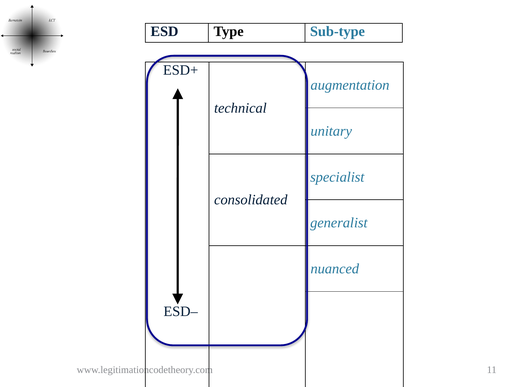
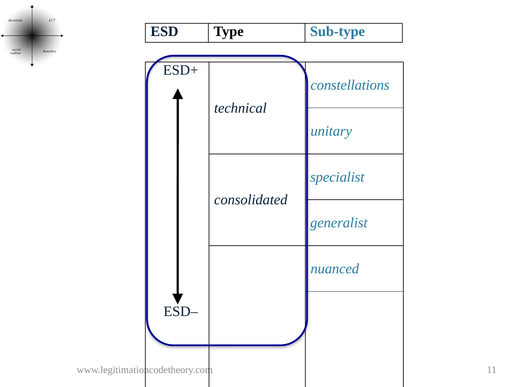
augmentation: augmentation -> constellations (350, 85)
